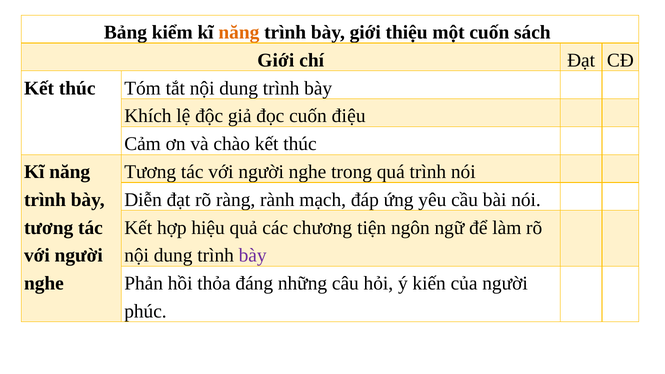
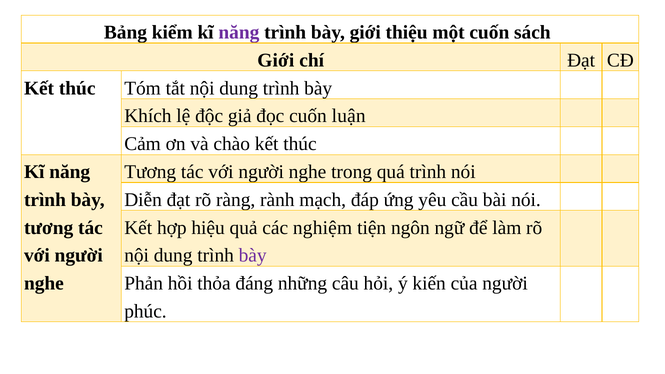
năng colour: orange -> purple (239, 32)
điệu: điệu -> luận (349, 116)
chương: chương -> nghiệm (323, 228)
